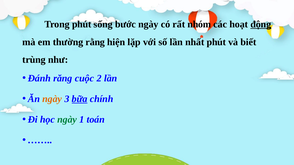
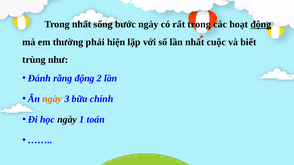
Trong phút: phút -> nhất (82, 24)
rất nhóm: nhóm -> trong (199, 24)
rằng: rằng -> phải (95, 42)
nhất phút: phút -> cuộc (216, 42)
răng cuộc: cuộc -> động (85, 78)
bữa underline: present -> none (80, 99)
ngày colour: green -> black (67, 120)
